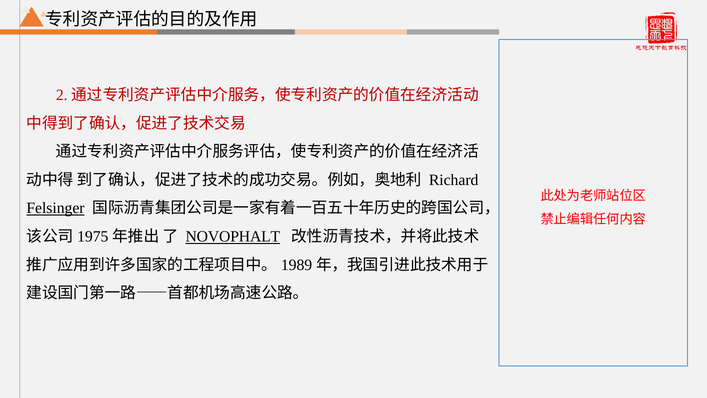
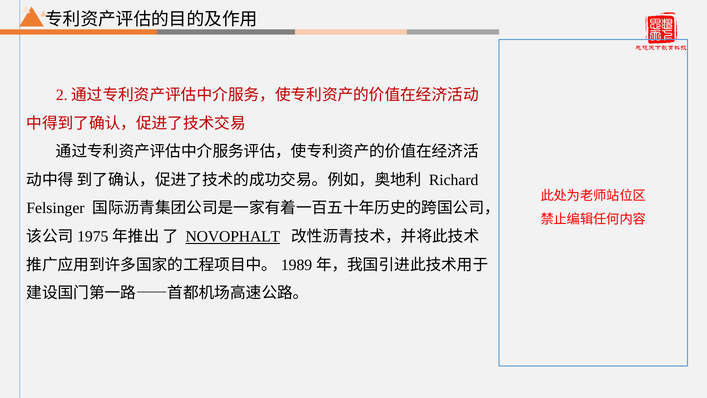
Felsinger underline: present -> none (56, 208)
